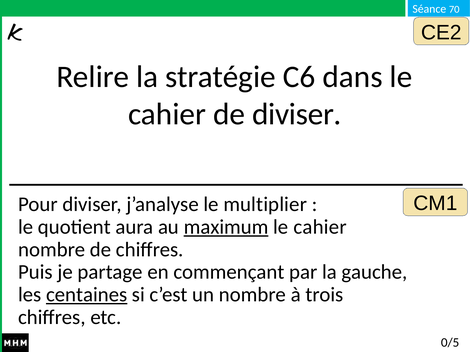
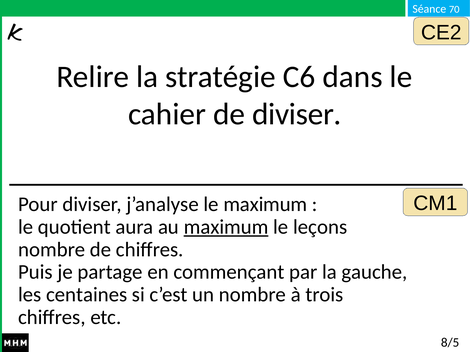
le multiplier: multiplier -> maximum (265, 205)
cahier: cahier -> leçons (320, 227)
centaines underline: present -> none (87, 295)
0/5: 0/5 -> 8/5 (450, 343)
